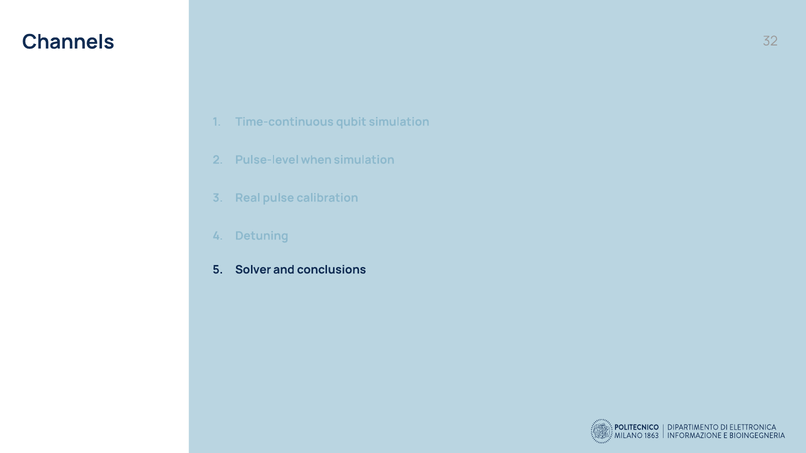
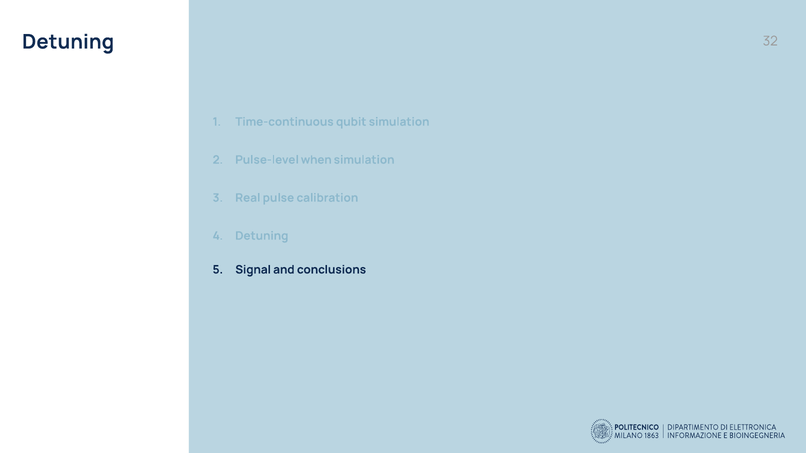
Channels: Channels -> Detuning (68, 42)
Solver: Solver -> Signal (253, 270)
